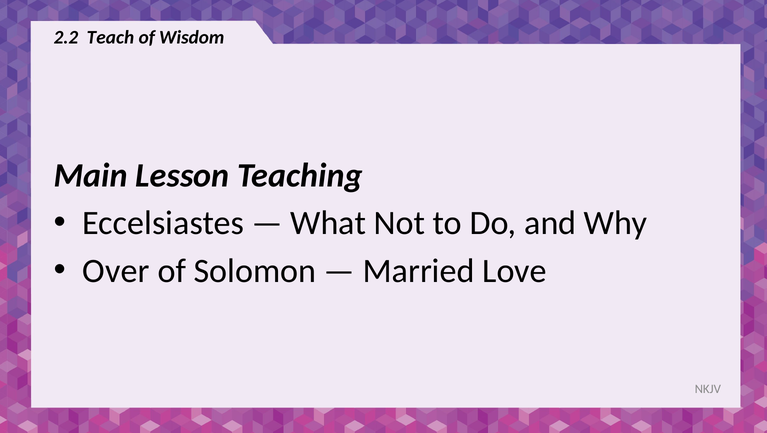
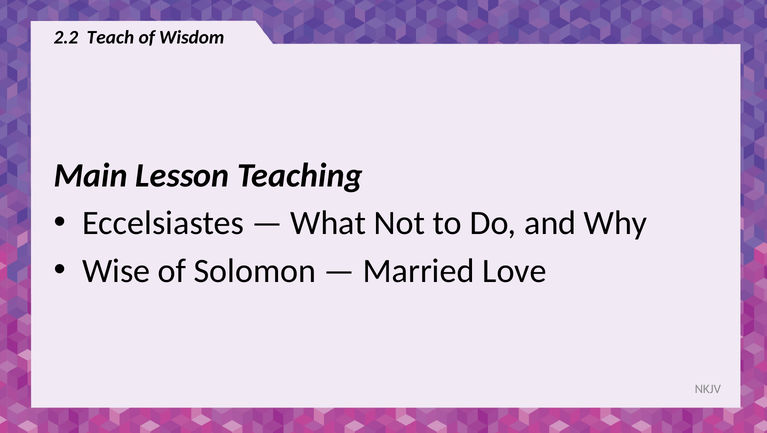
Over: Over -> Wise (116, 271)
